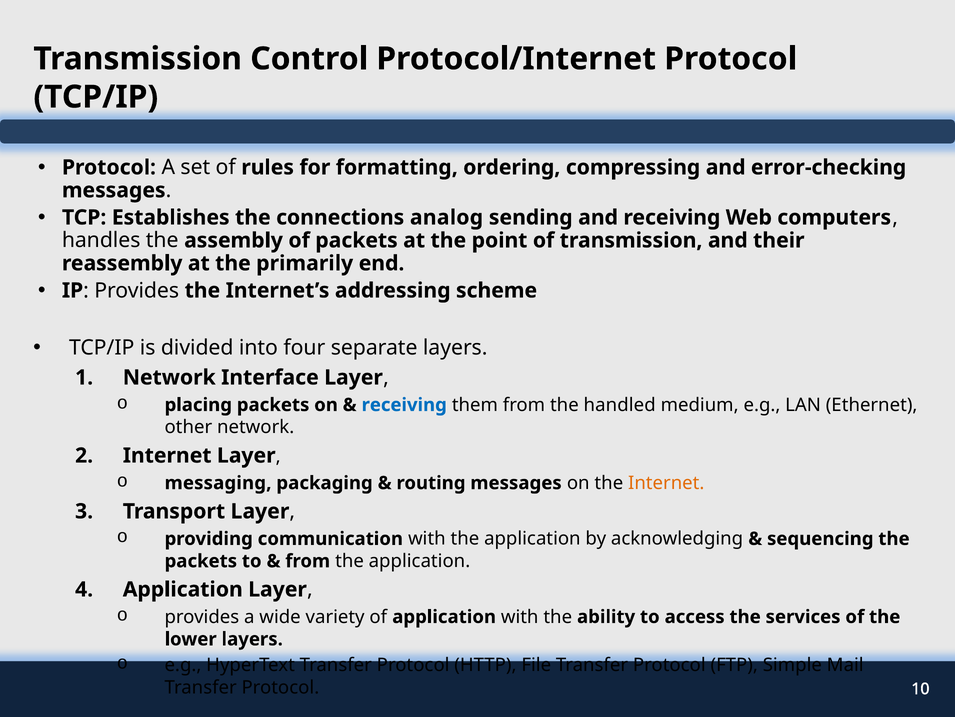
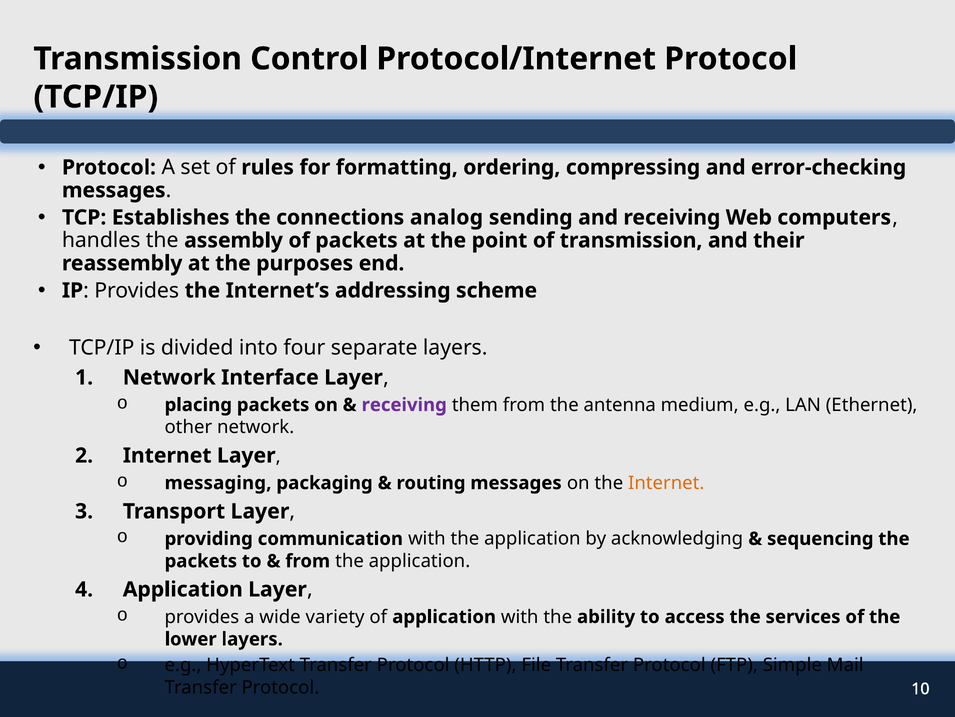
primarily: primarily -> purposes (305, 263)
receiving colour: blue -> purple (404, 405)
handled: handled -> antenna (620, 405)
